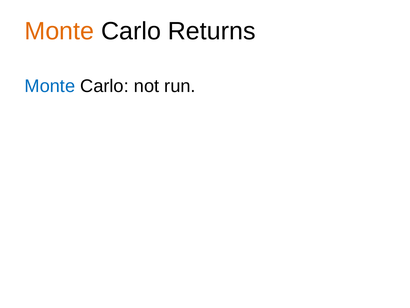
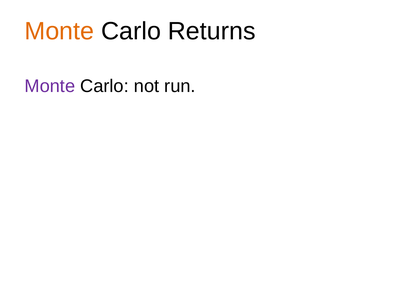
Monte colour: blue -> purple (50, 86)
